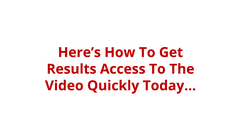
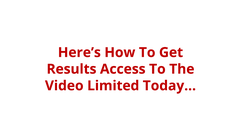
Quickly: Quickly -> Limited (113, 85)
